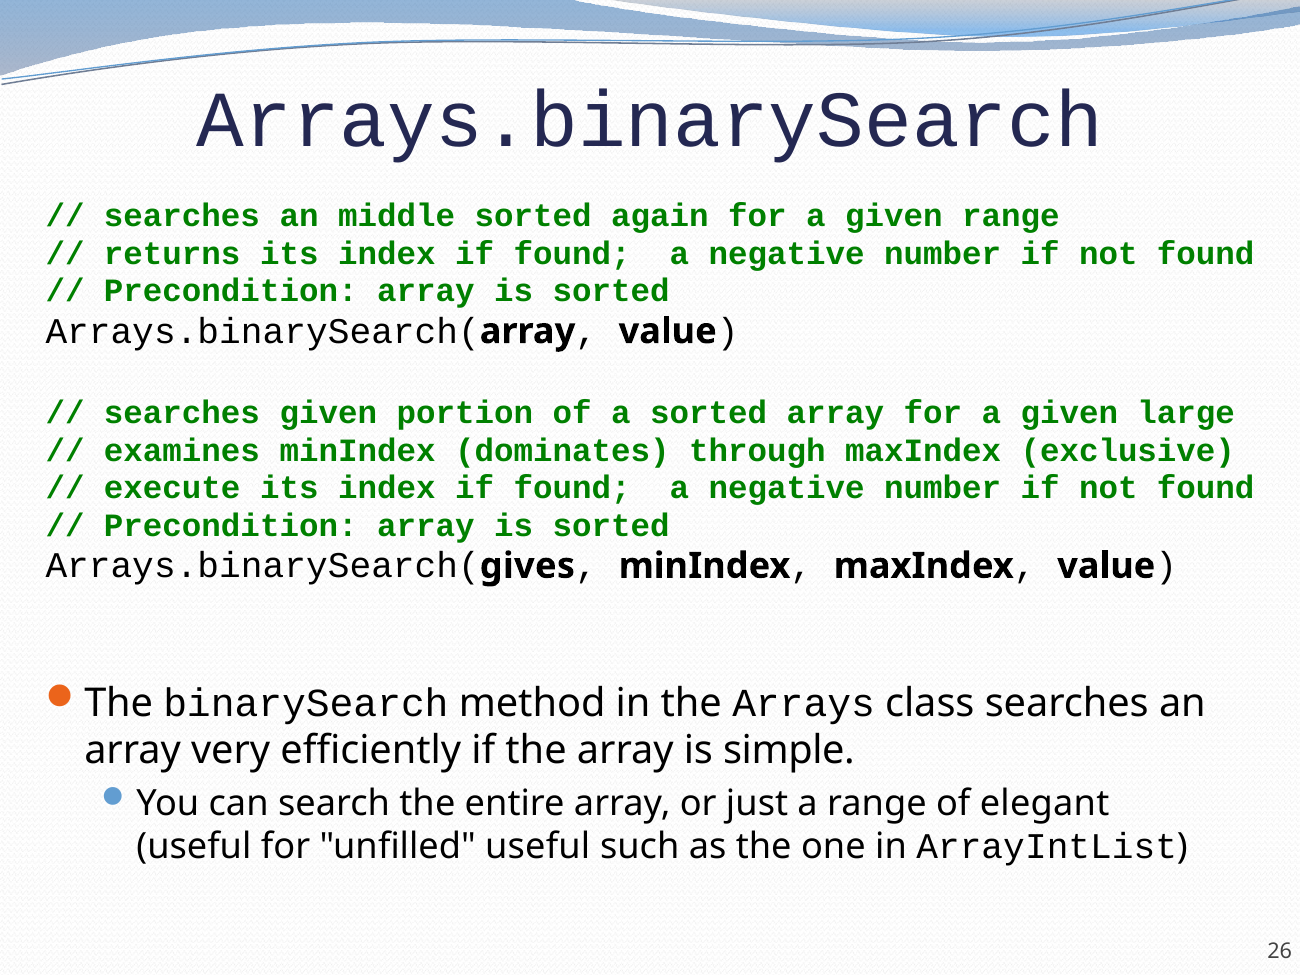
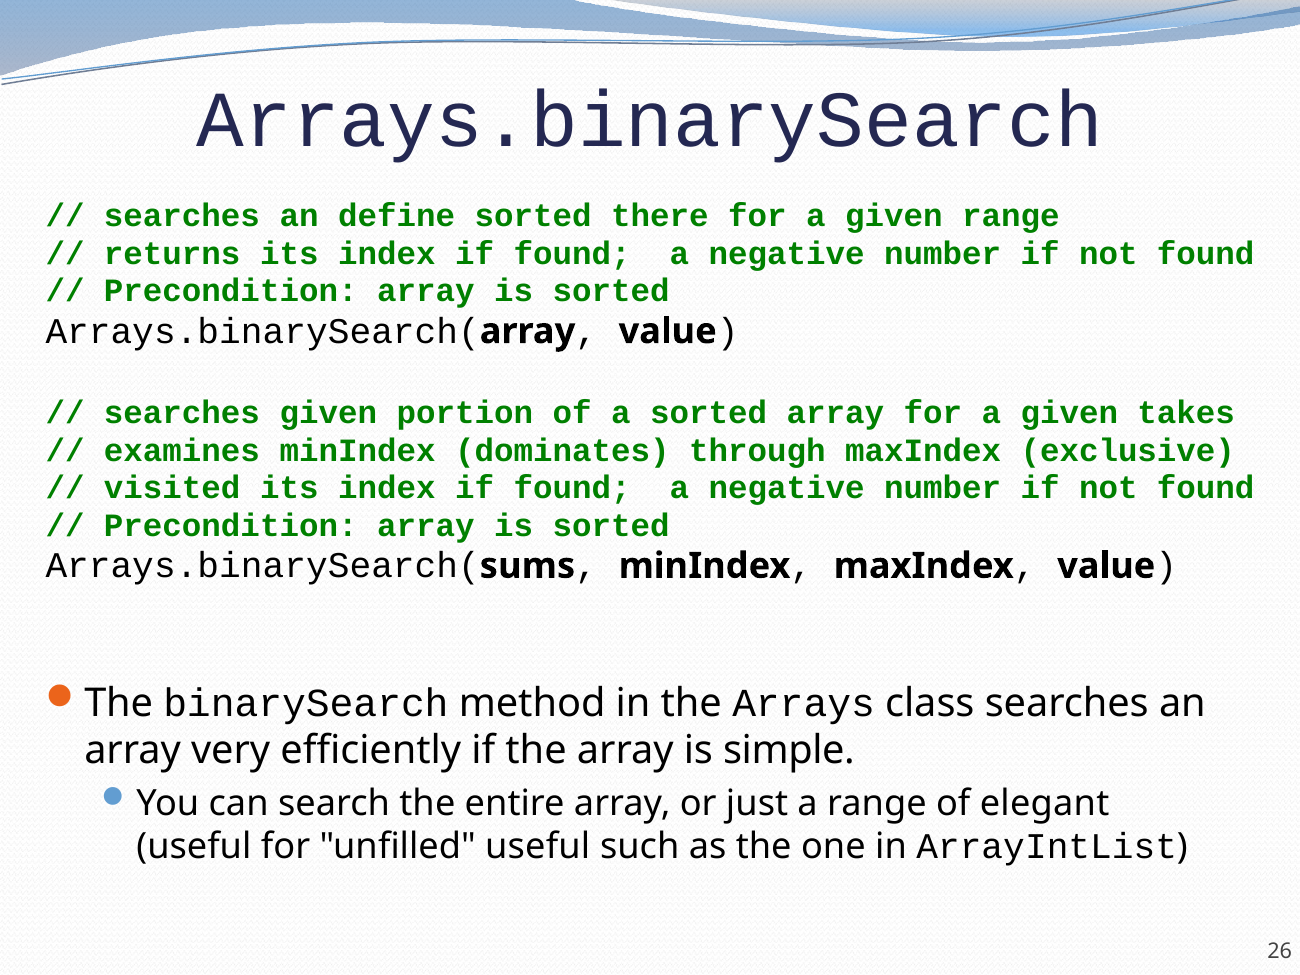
middle: middle -> define (397, 216)
again: again -> there (660, 216)
large: large -> takes (1186, 413)
execute: execute -> visited (172, 488)
gives: gives -> sums (527, 566)
